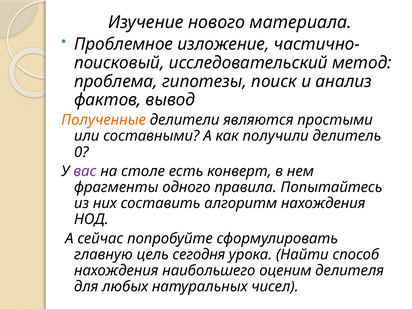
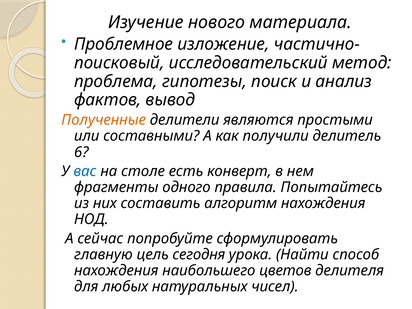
0: 0 -> 6 (81, 152)
вас colour: purple -> blue (85, 171)
оценим: оценим -> цветов (285, 271)
